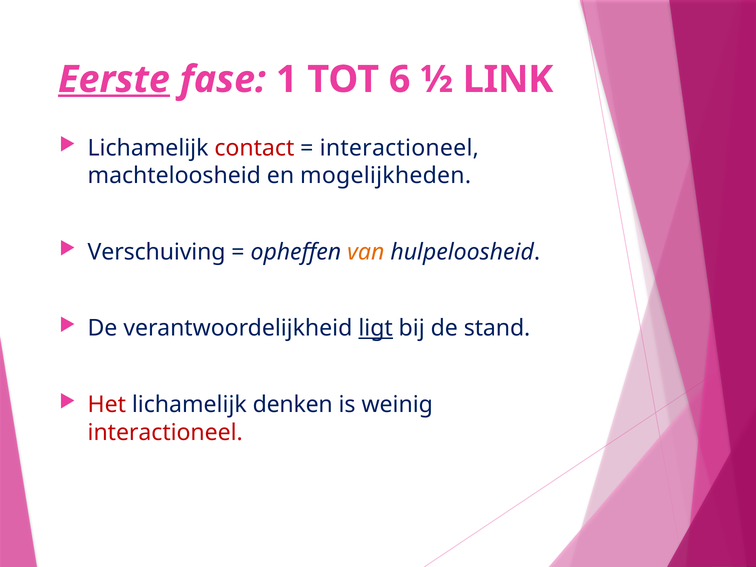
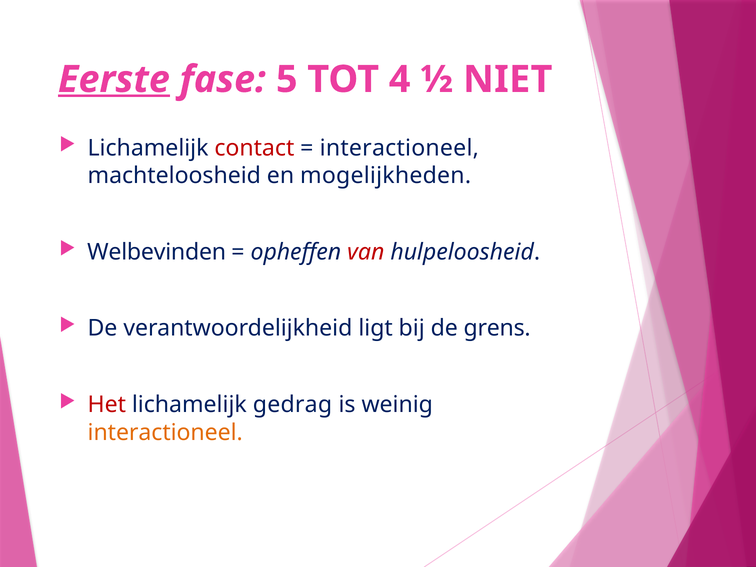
1: 1 -> 5 (287, 79)
6: 6 -> 4 (400, 79)
LINK: LINK -> NIET (508, 79)
Verschuiving: Verschuiving -> Welbevinden (157, 252)
van colour: orange -> red (366, 252)
ligt underline: present -> none (376, 328)
stand: stand -> grens (497, 328)
denken: denken -> gedrag (292, 405)
interactioneel colour: red -> orange (165, 432)
